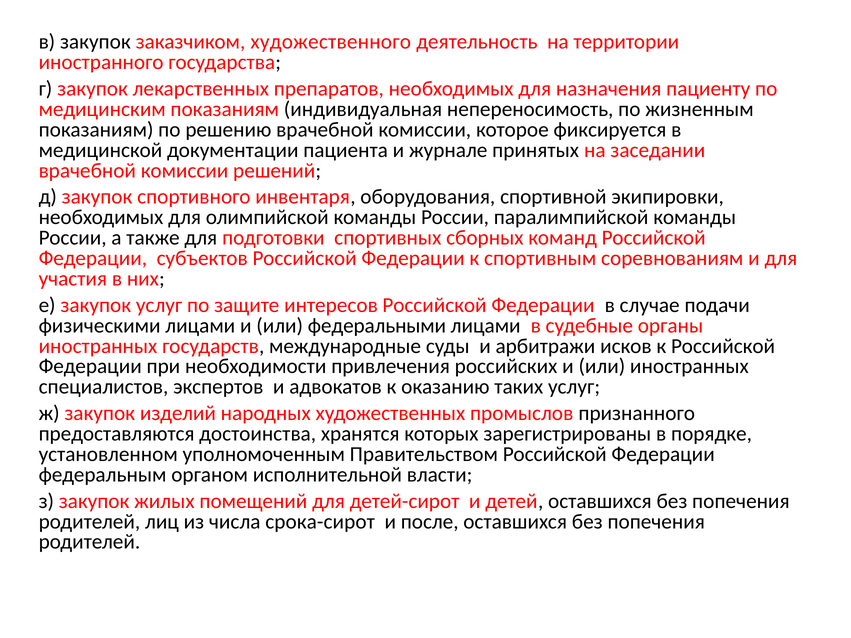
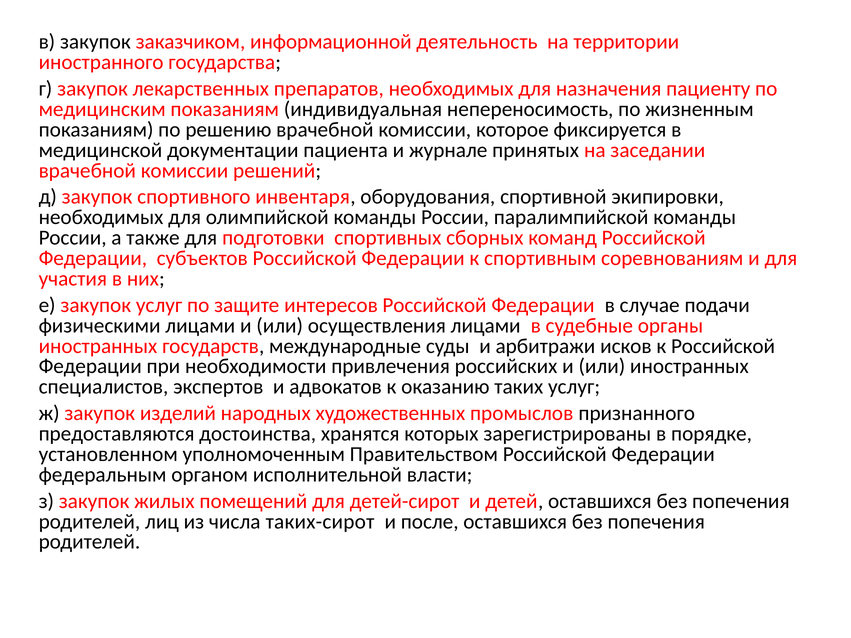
художественного: художественного -> информационной (331, 42)
федеральными: федеральными -> осуществления (377, 326)
срока-сирот: срока-сирот -> таких-сирот (320, 522)
